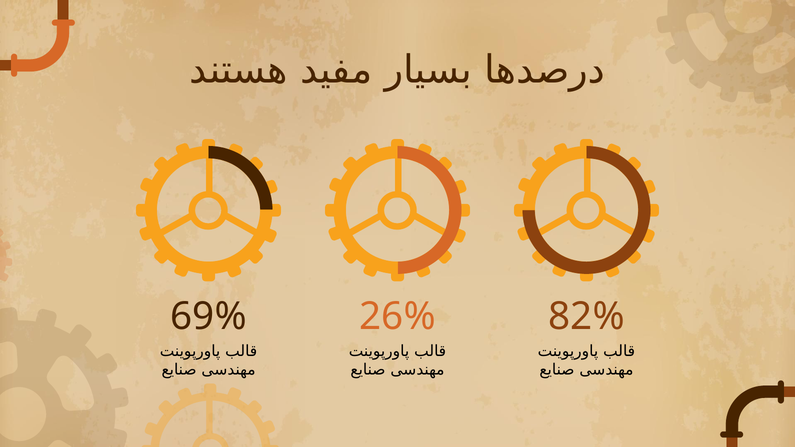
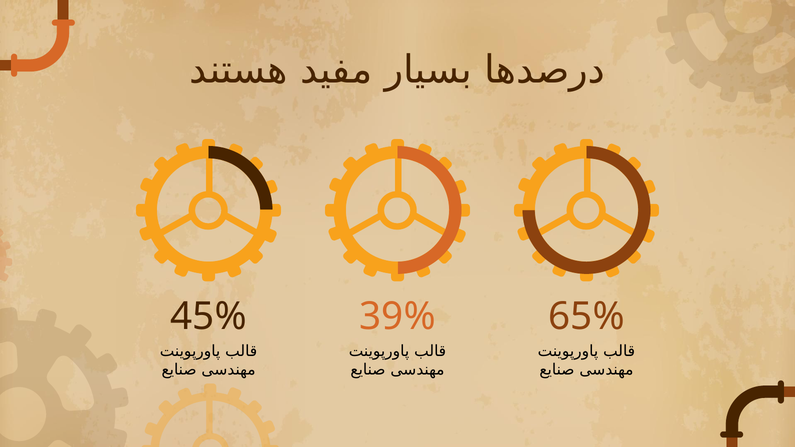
69%: 69% -> 45% (209, 317)
26%: 26% -> 39% (397, 317)
82%: 82% -> 65% (586, 317)
